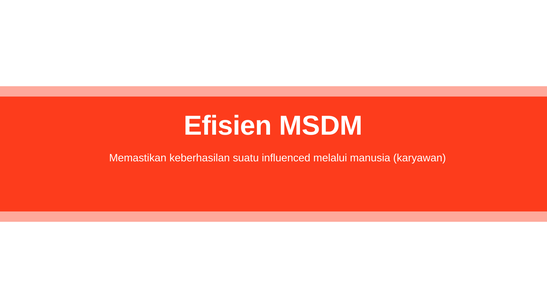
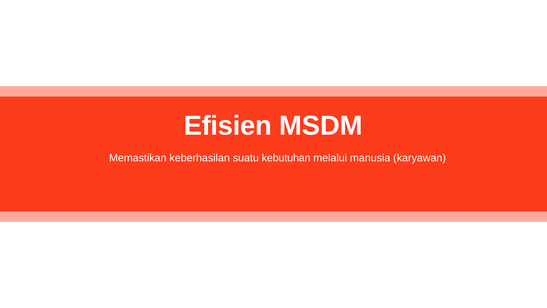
influenced: influenced -> kebutuhan (286, 158)
